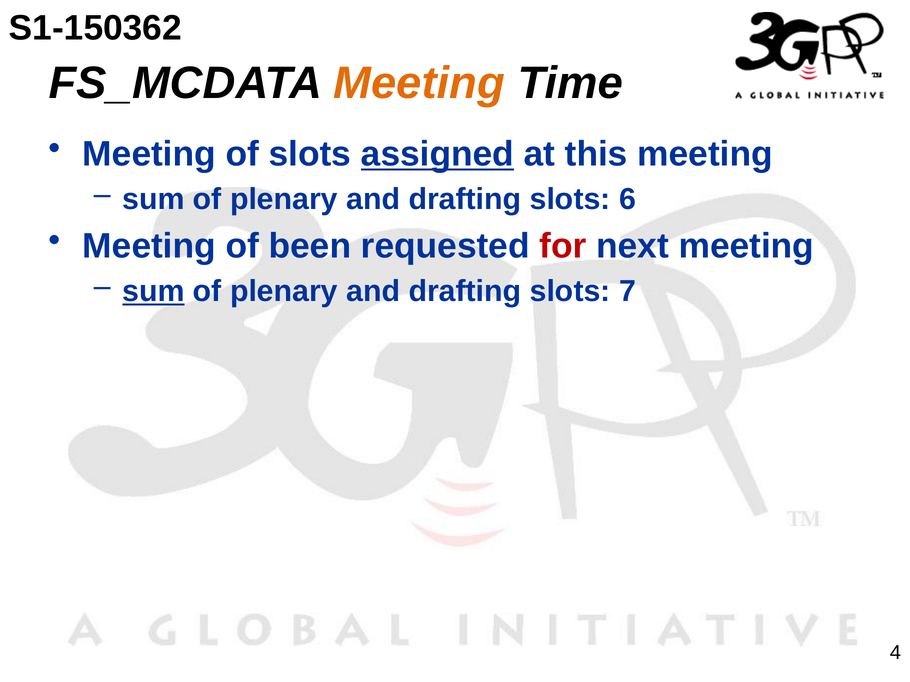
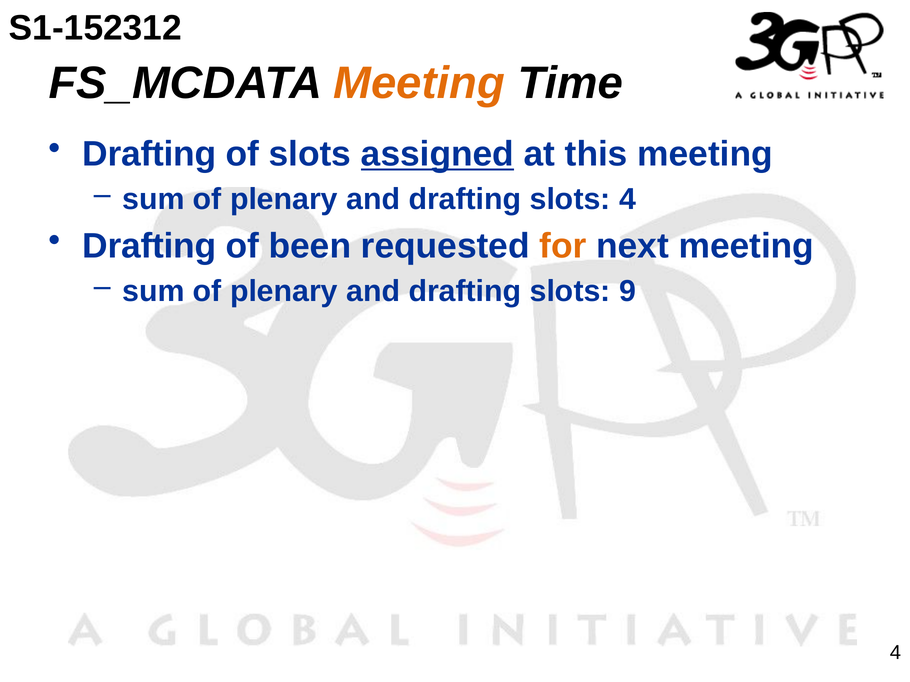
S1-150362: S1-150362 -> S1-152312 (95, 28)
Meeting: Meeting -> Drafting (149, 154)
slots 6: 6 -> 4 (627, 200)
Meeting: Meeting -> Drafting (149, 246)
for colour: red -> orange (563, 246)
sum underline: present -> none (153, 292)
7: 7 -> 9 (627, 292)
